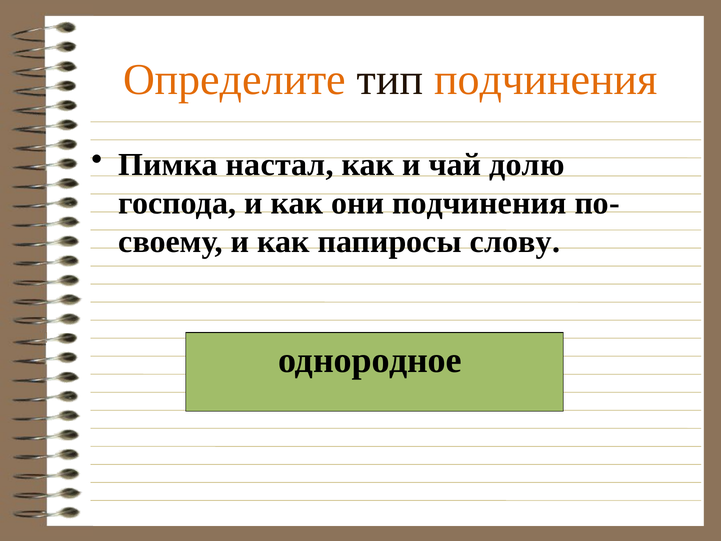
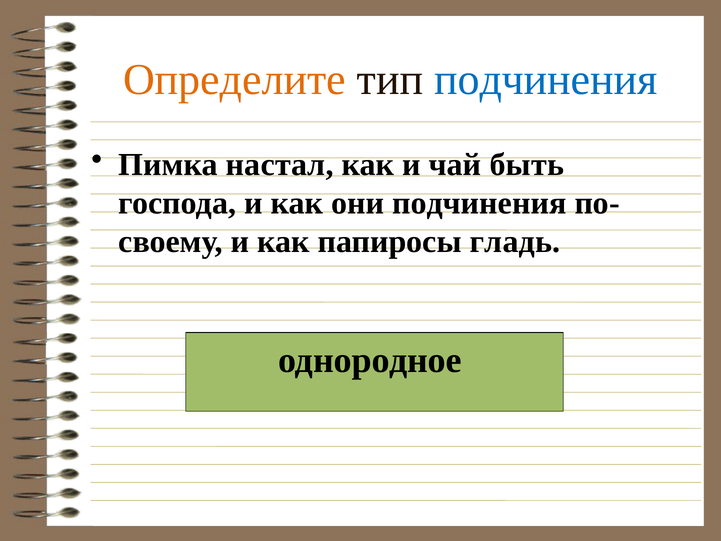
подчинения colour: orange -> blue (546, 80)
долю: долю -> быть (527, 165)
слову: слову -> гладь (515, 242)
